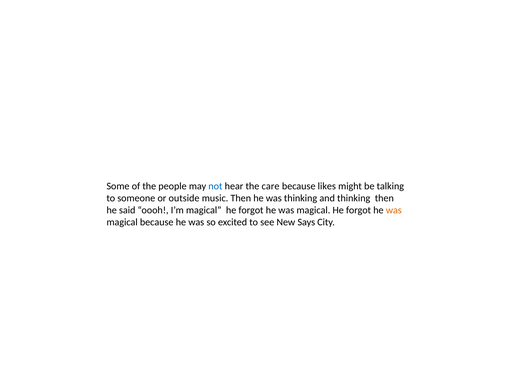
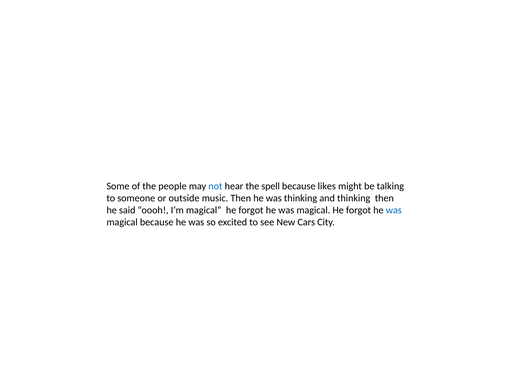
care: care -> spell (271, 186)
was colour: orange -> blue (394, 210)
Says: Says -> Cars (306, 222)
